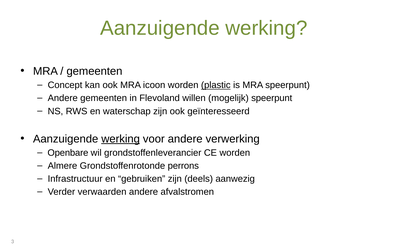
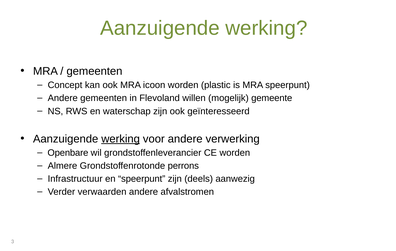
plastic underline: present -> none (216, 85)
mogelijk speerpunt: speerpunt -> gemeente (272, 98)
en gebruiken: gebruiken -> speerpunt (142, 179)
